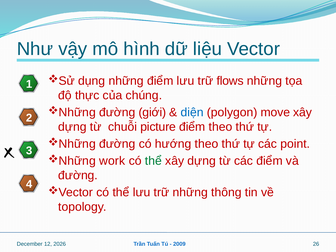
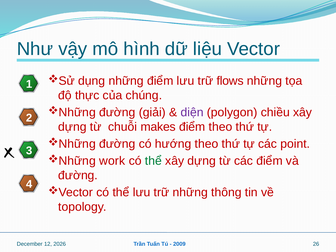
giới: giới -> giải (152, 112)
diện colour: blue -> purple (192, 112)
move: move -> chiều (275, 112)
picture: picture -> makes (158, 127)
